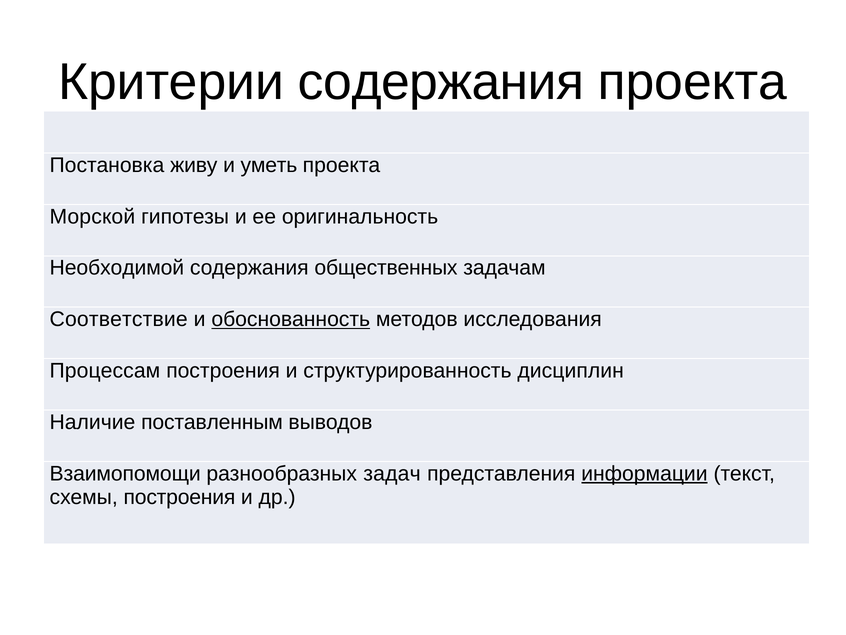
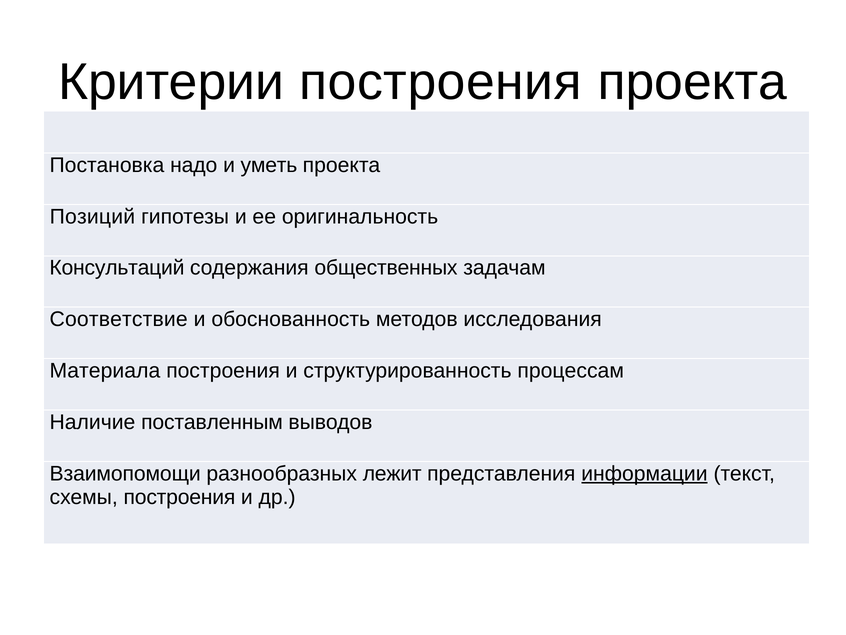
Критерии содержания: содержания -> построения (441, 82)
живу: живу -> надо (194, 165)
Морской: Морской -> Позиций (92, 216)
Необходимой: Необходимой -> Консультаций (117, 268)
обоснованность underline: present -> none (291, 319)
Процессам: Процессам -> Материала (105, 370)
дисциплин: дисциплин -> процессам (571, 370)
задач: задач -> лежит (392, 473)
